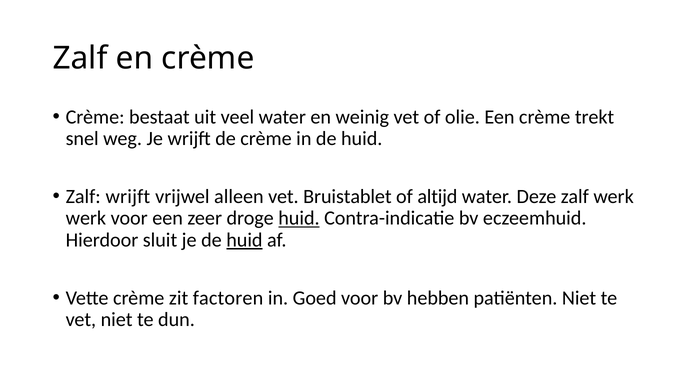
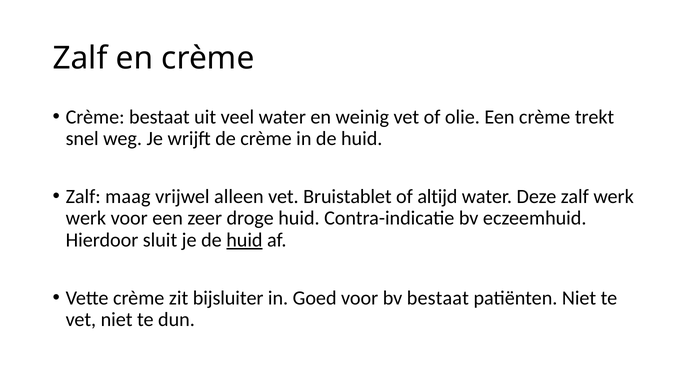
Zalf wrijft: wrijft -> maag (128, 196)
huid underline: present -> none (299, 218)
factoren: factoren -> bijsluiter (228, 298)
bv hebben: hebben -> bestaat (438, 298)
